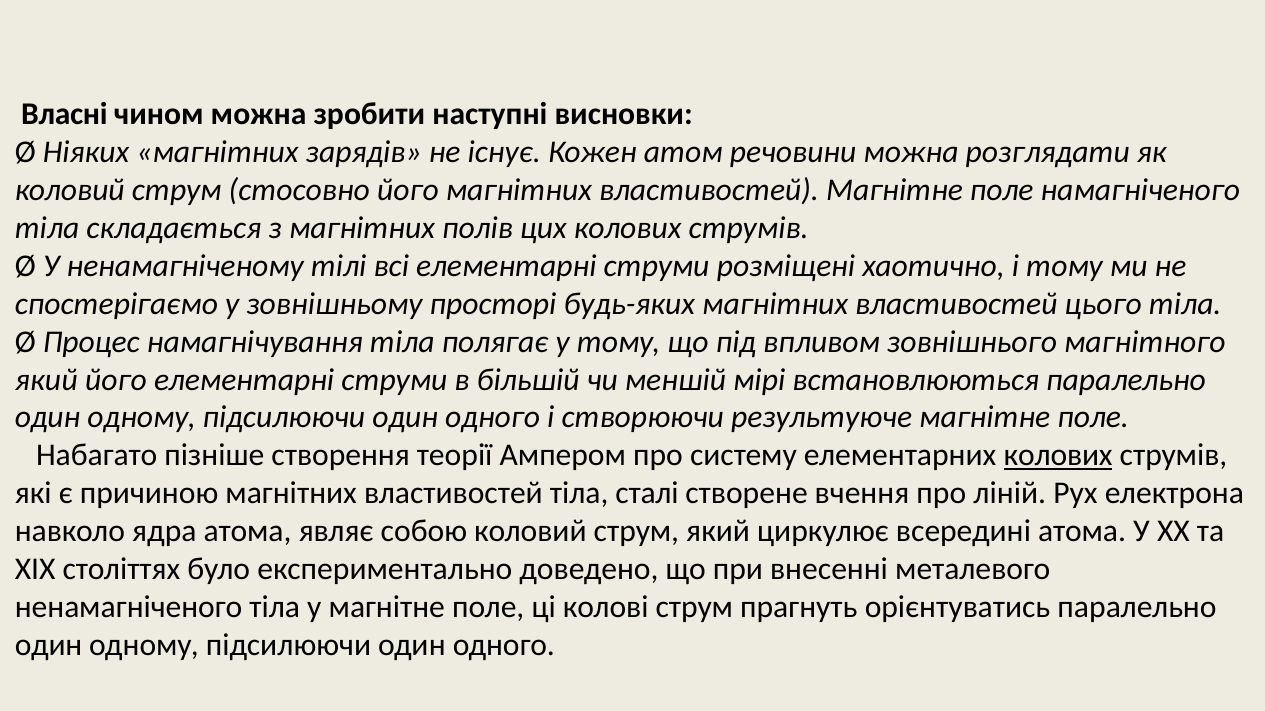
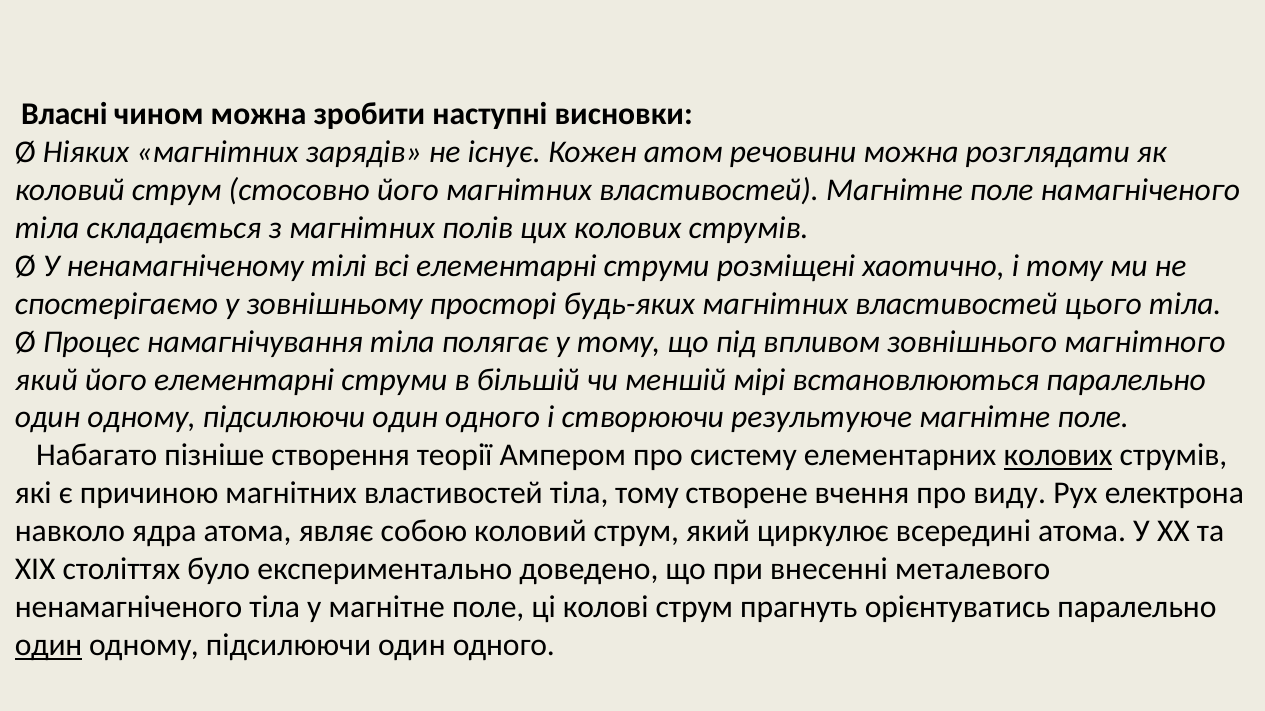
тіла сталі: сталі -> тому (647, 494)
ліній: ліній -> виду (1010, 494)
один underline: none -> present (49, 646)
